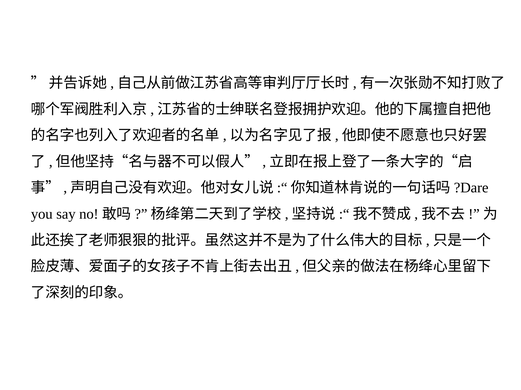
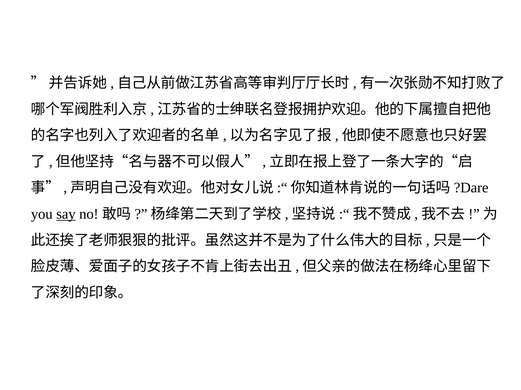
say underline: none -> present (66, 214)
